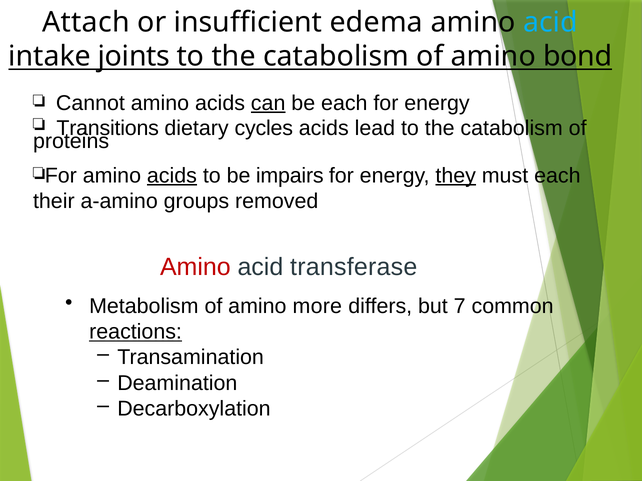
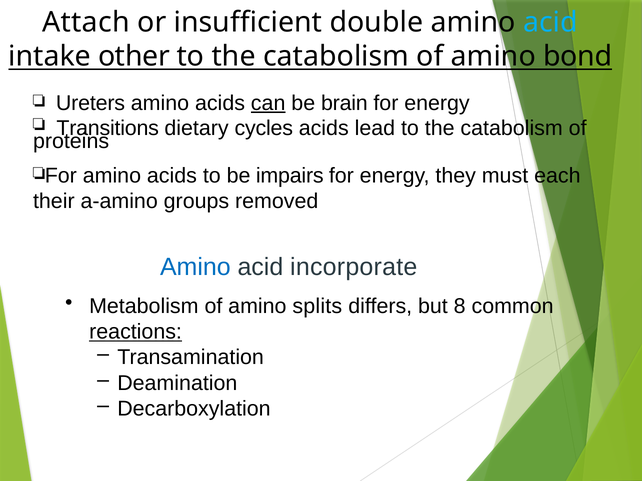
edema: edema -> double (376, 22)
joints: joints -> other (134, 57)
Cannot: Cannot -> Ureters (90, 103)
be each: each -> brain (344, 103)
acids underline: present -> none (172, 176)
they underline: present -> none (456, 176)
Amino colour: red -> blue (195, 267)
transferase: transferase -> incorporate (354, 267)
more: more -> splits (317, 306)
7: 7 -> 8 (460, 306)
